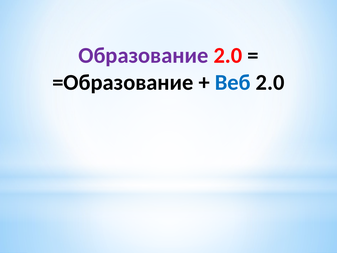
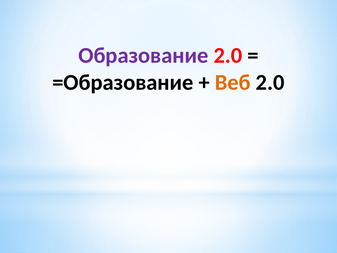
Веб colour: blue -> orange (233, 82)
